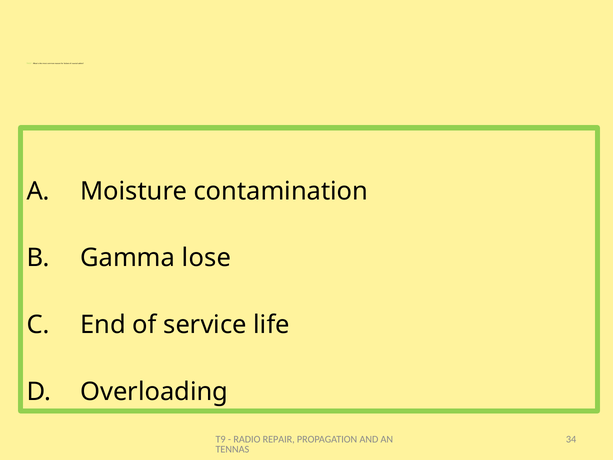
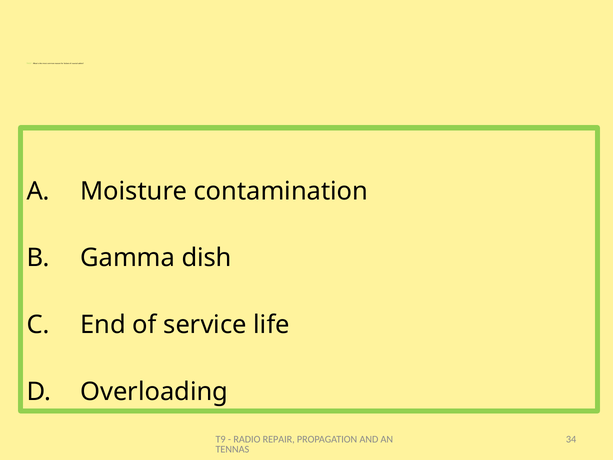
lose: lose -> dish (207, 258)
